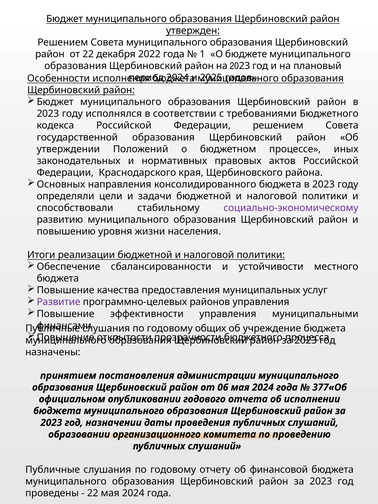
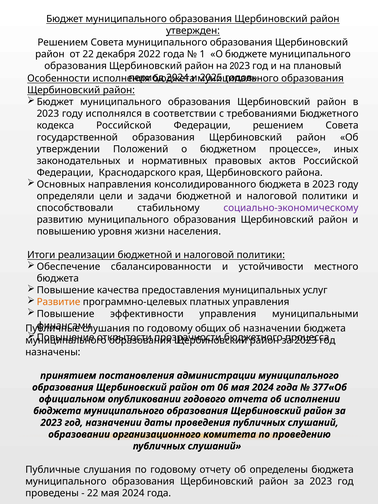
Развитие colour: purple -> orange (59, 302)
районов: районов -> платных (210, 302)
об учреждение: учреждение -> назначении (272, 329)
финансовой: финансовой -> определены (279, 470)
